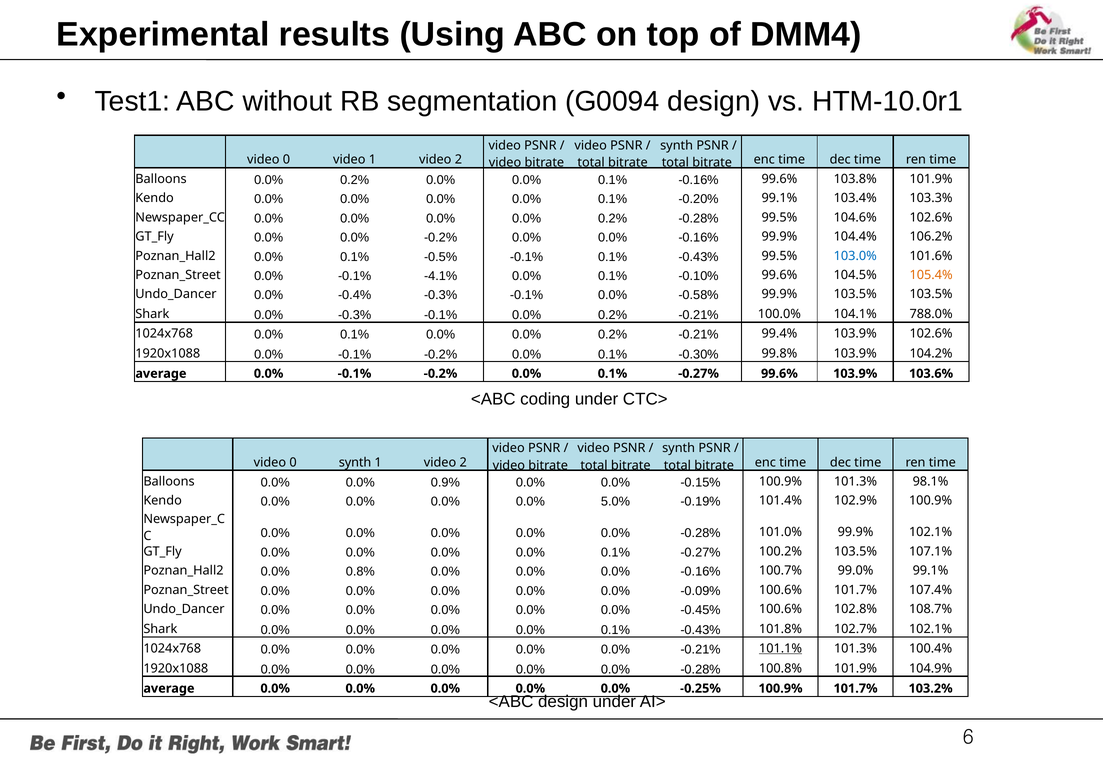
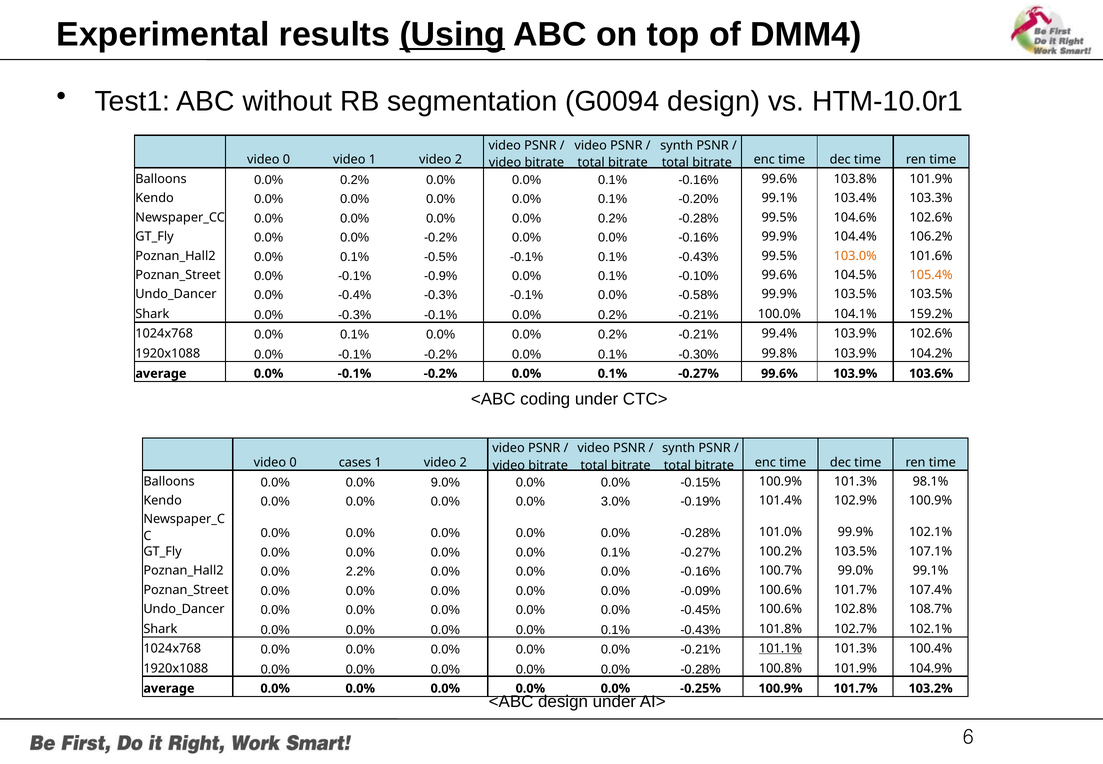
Using underline: none -> present (452, 34)
103.0% colour: blue -> orange (855, 256)
-4.1%: -4.1% -> -0.9% (441, 276)
788.0%: 788.0% -> 159.2% (931, 314)
0 synth: synth -> cases (355, 462)
0.9%: 0.9% -> 9.0% (445, 482)
5.0%: 5.0% -> 3.0% (615, 501)
0.8%: 0.8% -> 2.2% (360, 571)
